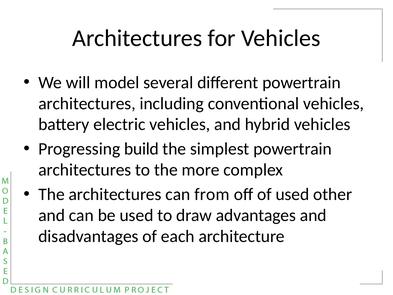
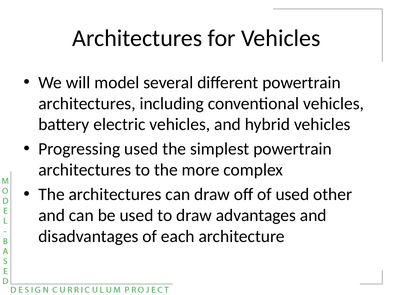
Progressing build: build -> used (141, 149)
can from: from -> draw (212, 194)
